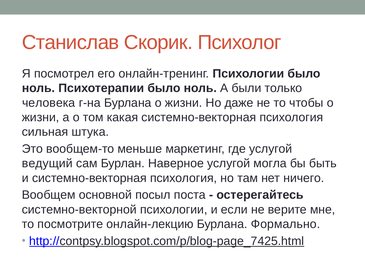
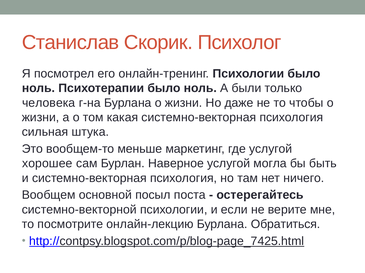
ведущий: ведущий -> хорошее (47, 164)
Формально: Формально -> Обратиться (286, 225)
